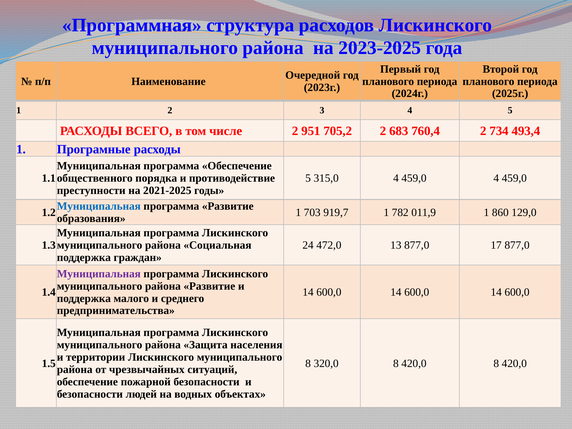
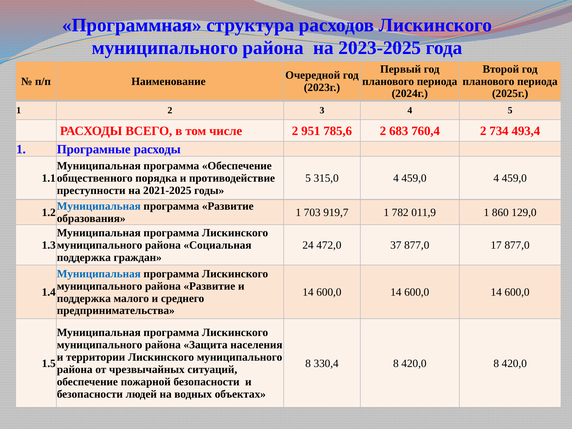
705,2: 705,2 -> 785,6 (338, 131)
13: 13 -> 37 (396, 245)
Муниципальная colour: purple -> blue (99, 274)
320,0: 320,0 -> 330,4 (326, 363)
